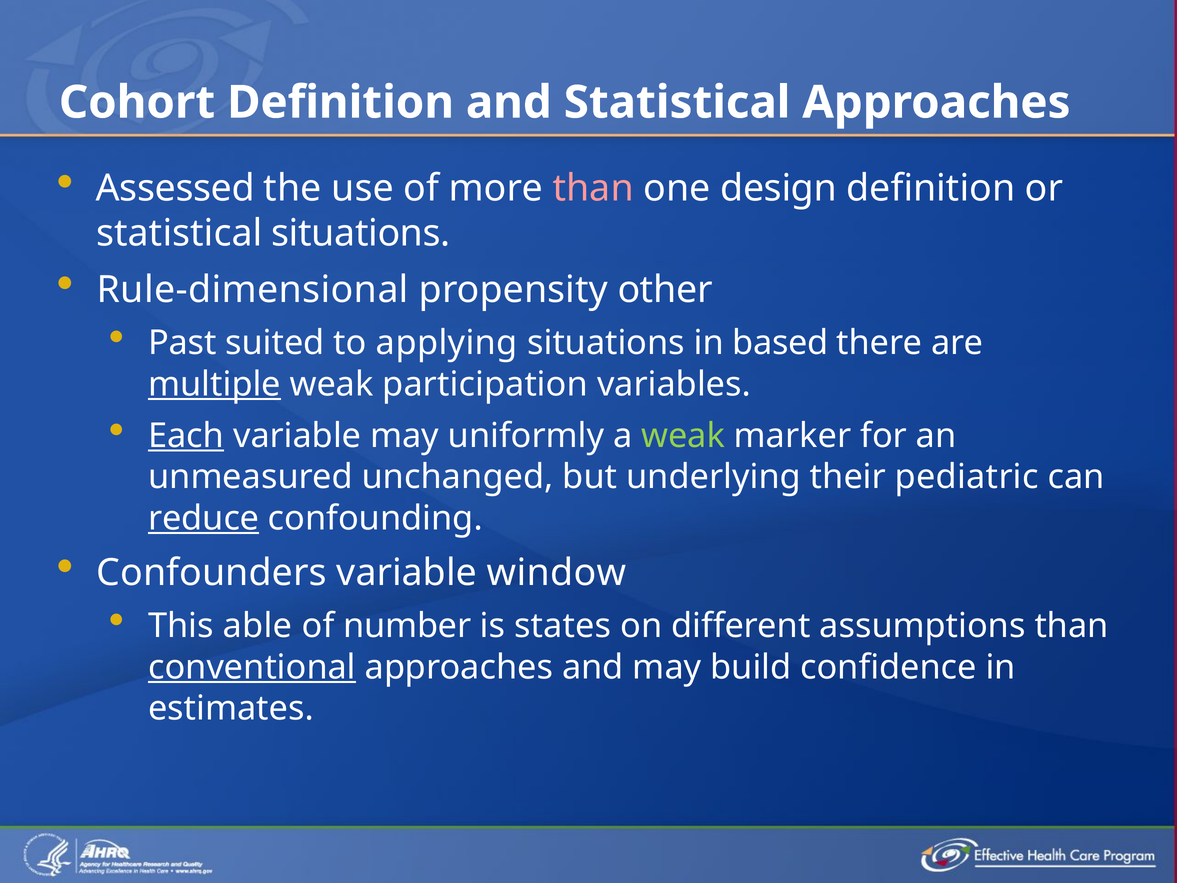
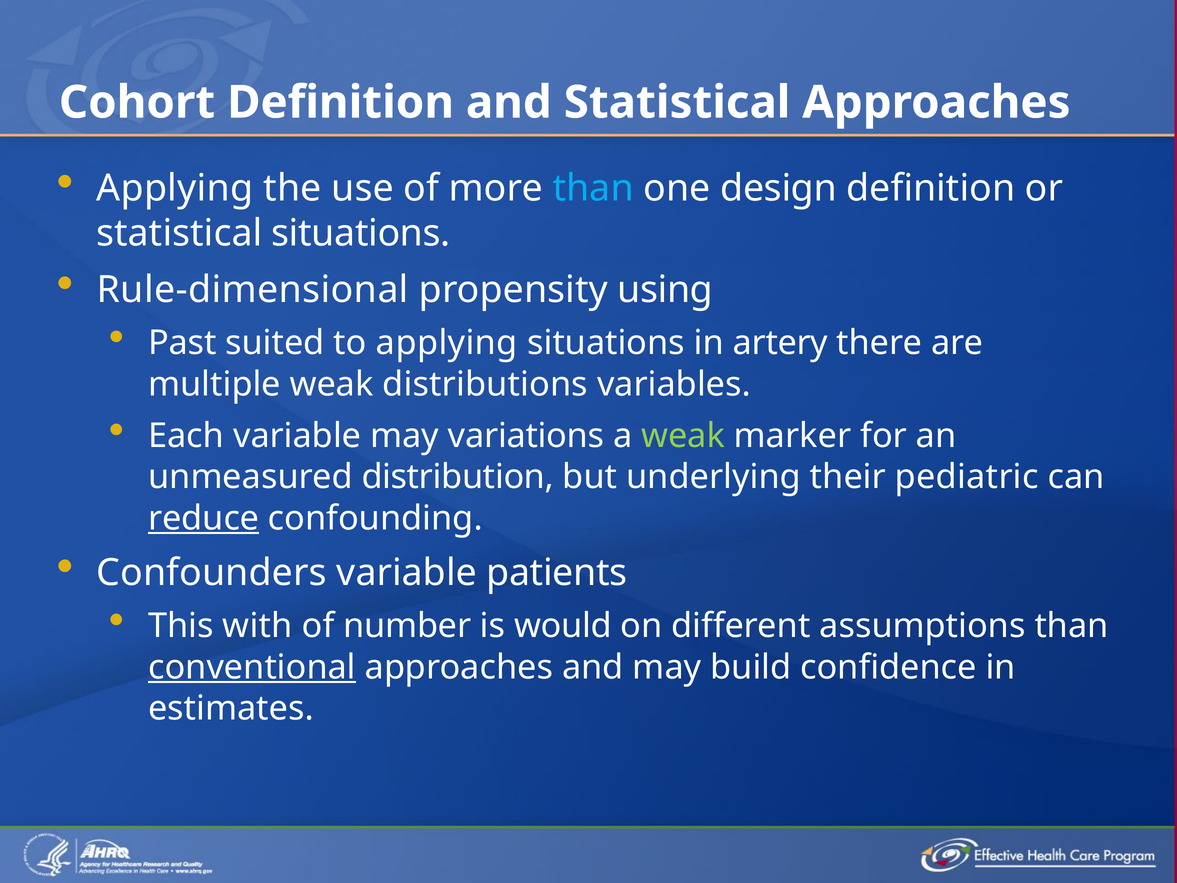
Assessed: Assessed -> Applying (175, 188)
than colour: pink -> light blue (593, 188)
other: other -> using (665, 290)
based: based -> artery (780, 343)
multiple underline: present -> none (214, 384)
participation: participation -> distributions (485, 384)
Each underline: present -> none (186, 436)
uniformly: uniformly -> variations (526, 436)
unchanged: unchanged -> distribution (458, 477)
window: window -> patients (557, 573)
able: able -> with (258, 626)
states: states -> would (563, 626)
